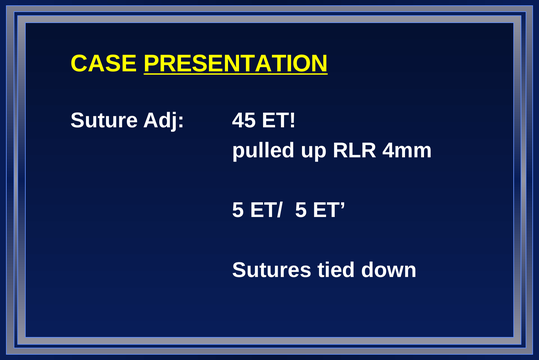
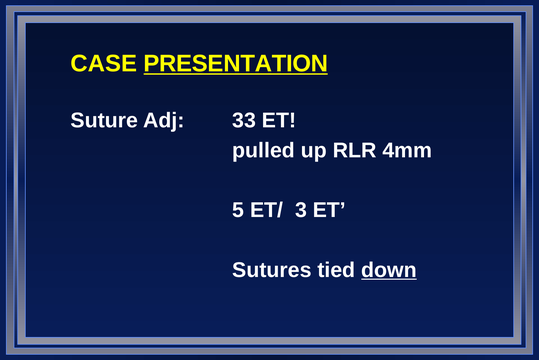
45: 45 -> 33 (244, 120)
ET/ 5: 5 -> 3 (301, 210)
down underline: none -> present (389, 269)
